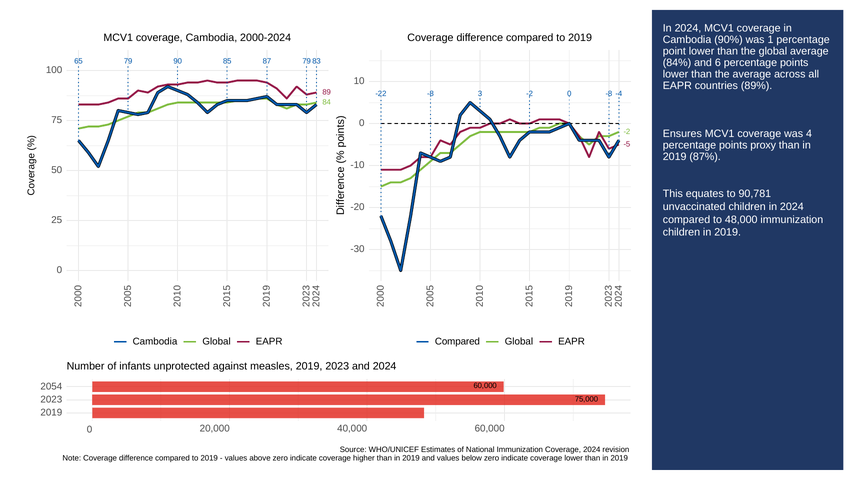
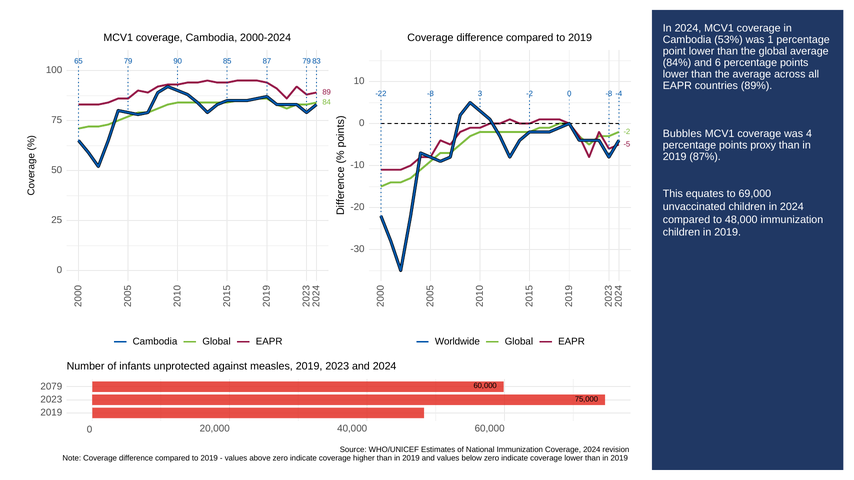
90%: 90% -> 53% (729, 40)
Ensures: Ensures -> Bubbles (682, 134)
90,781: 90,781 -> 69,000 (755, 194)
Compared: Compared -> Worldwide (457, 342)
2054: 2054 -> 2079 (51, 387)
